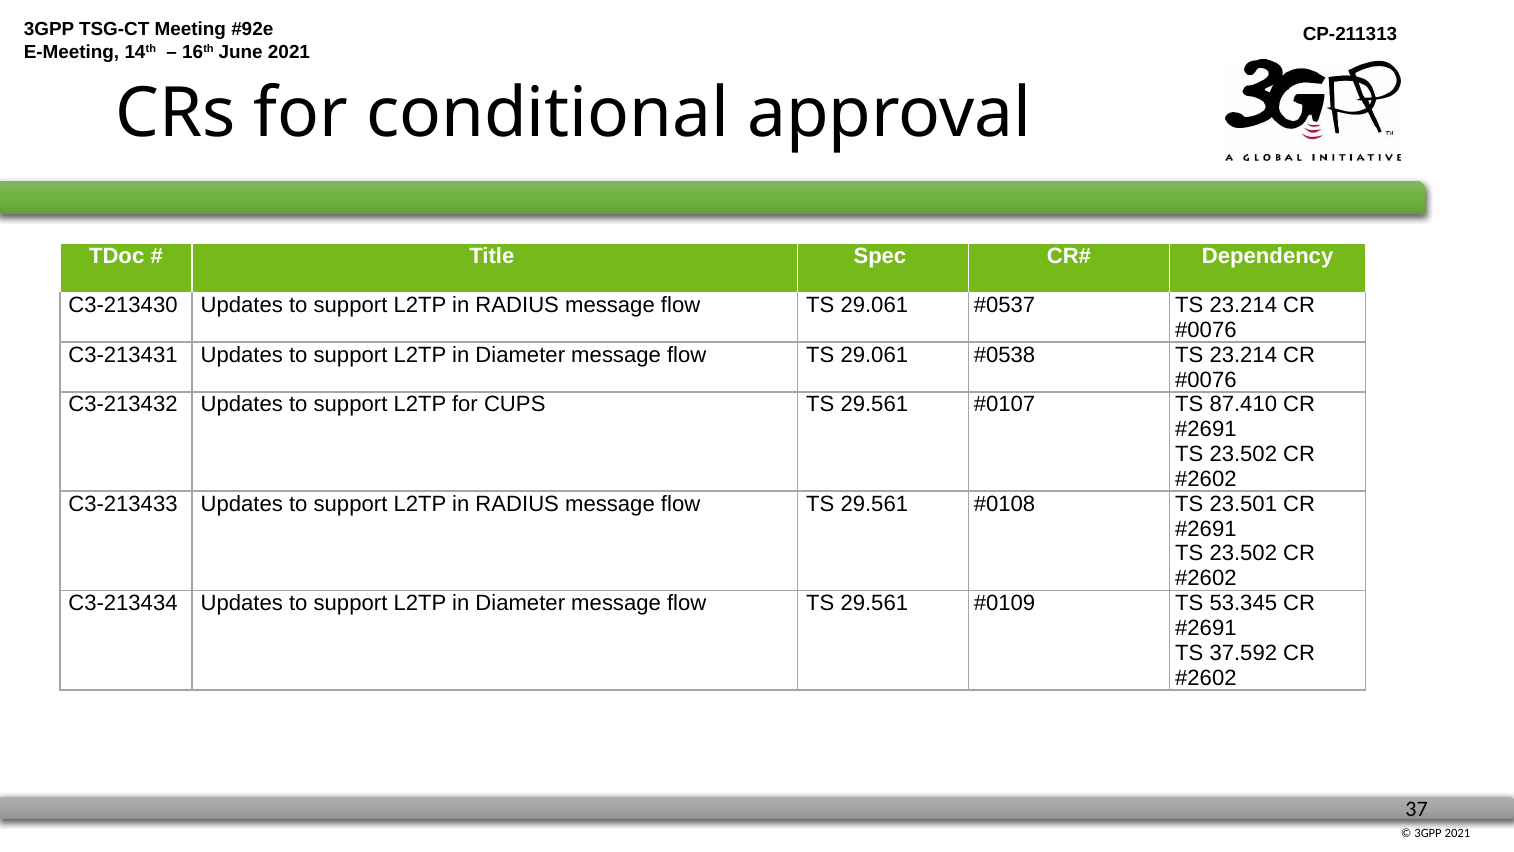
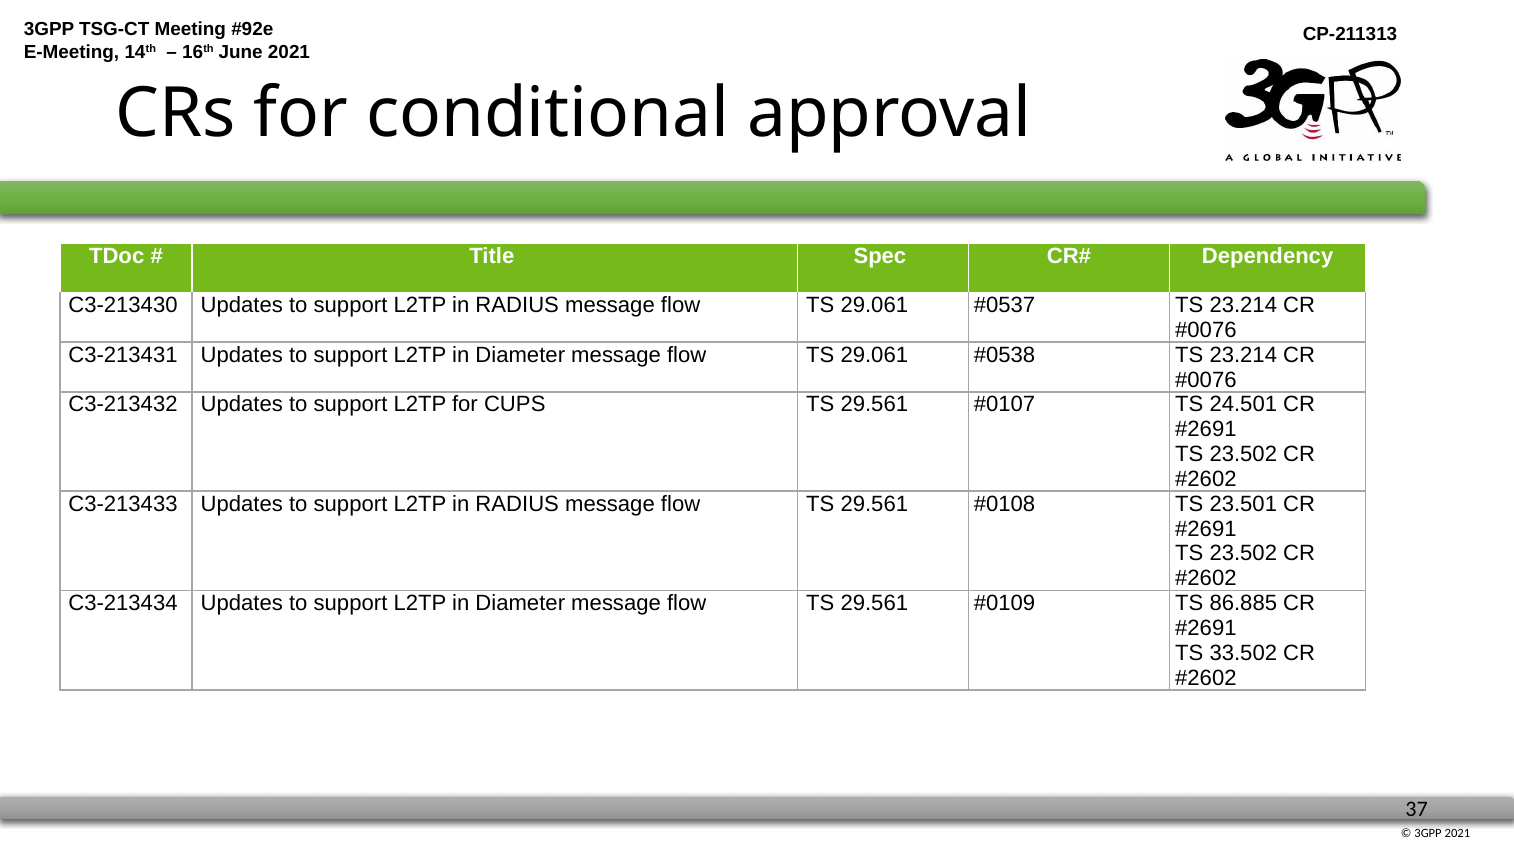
87.410: 87.410 -> 24.501 (1243, 404)
53.345: 53.345 -> 86.885 (1243, 603)
37.592: 37.592 -> 33.502 (1243, 653)
